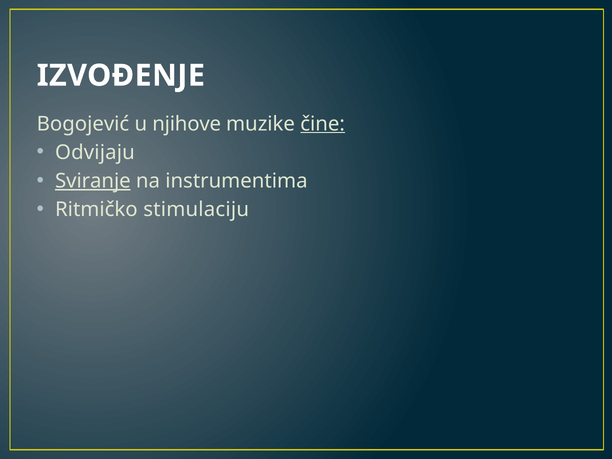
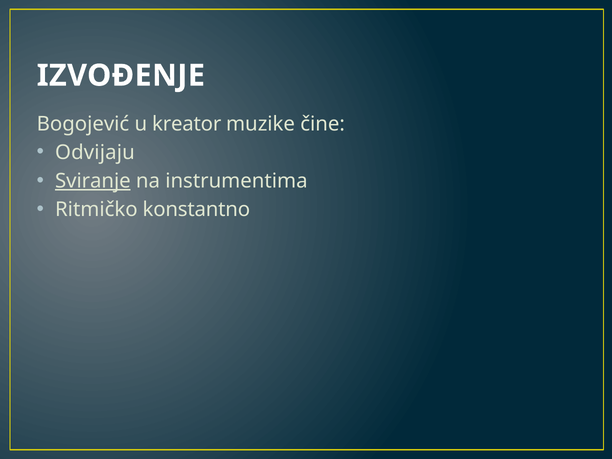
njihove: njihove -> kreator (187, 124)
čine underline: present -> none (323, 124)
stimulaciju: stimulaciju -> konstantno (196, 209)
